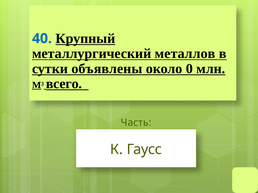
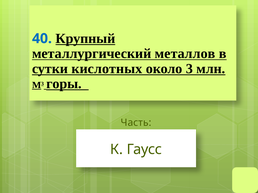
объявлены: объявлены -> кислотных (107, 69)
0: 0 -> 3 (189, 69)
всего: всего -> горы (64, 84)
